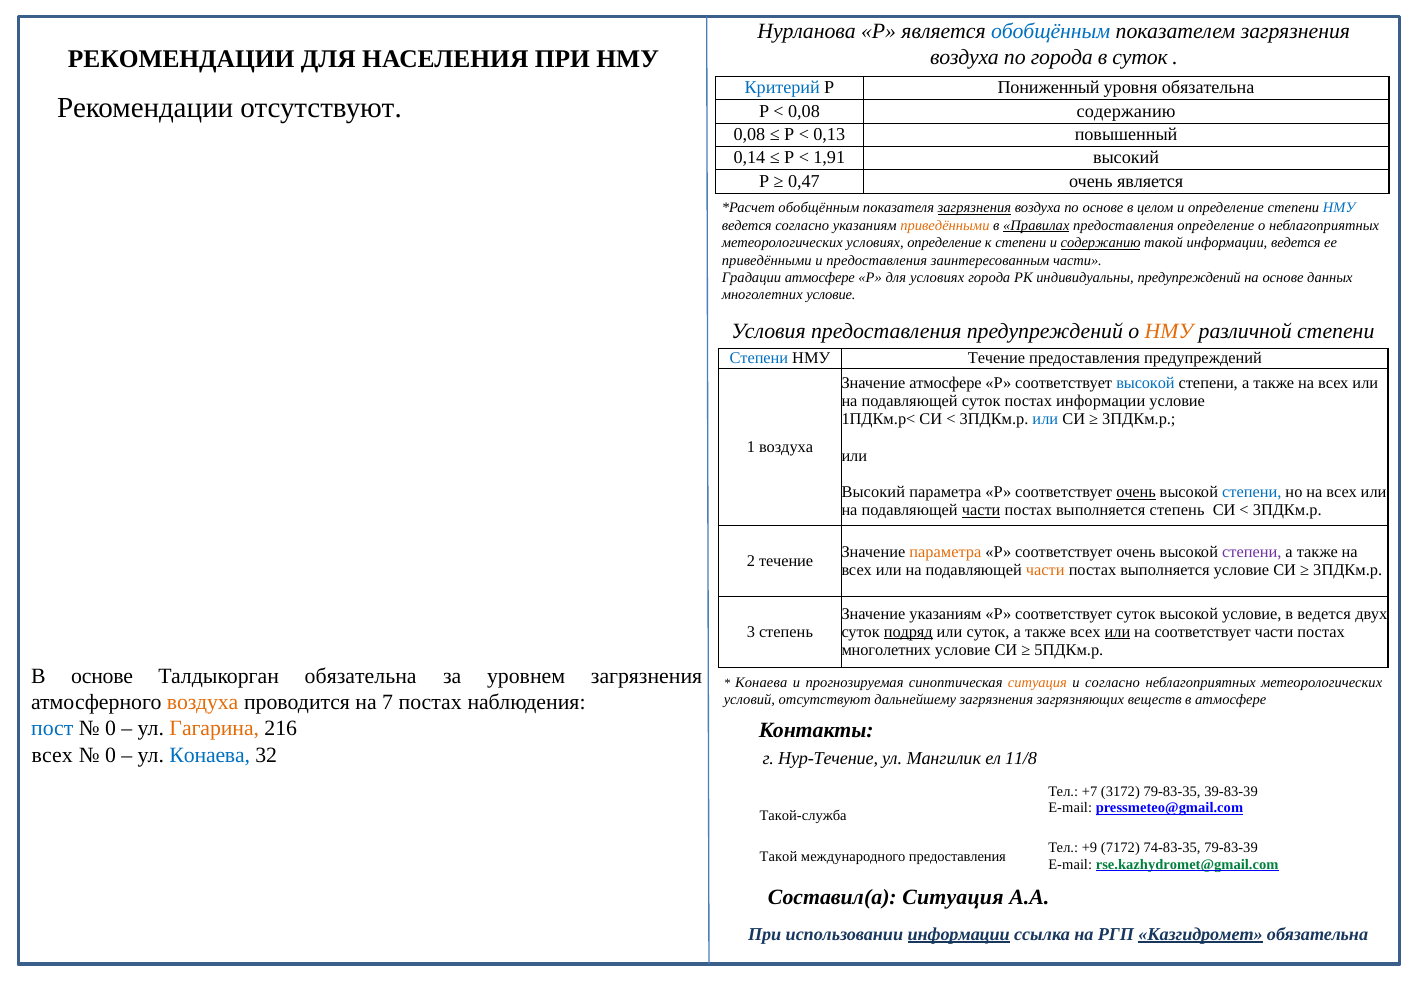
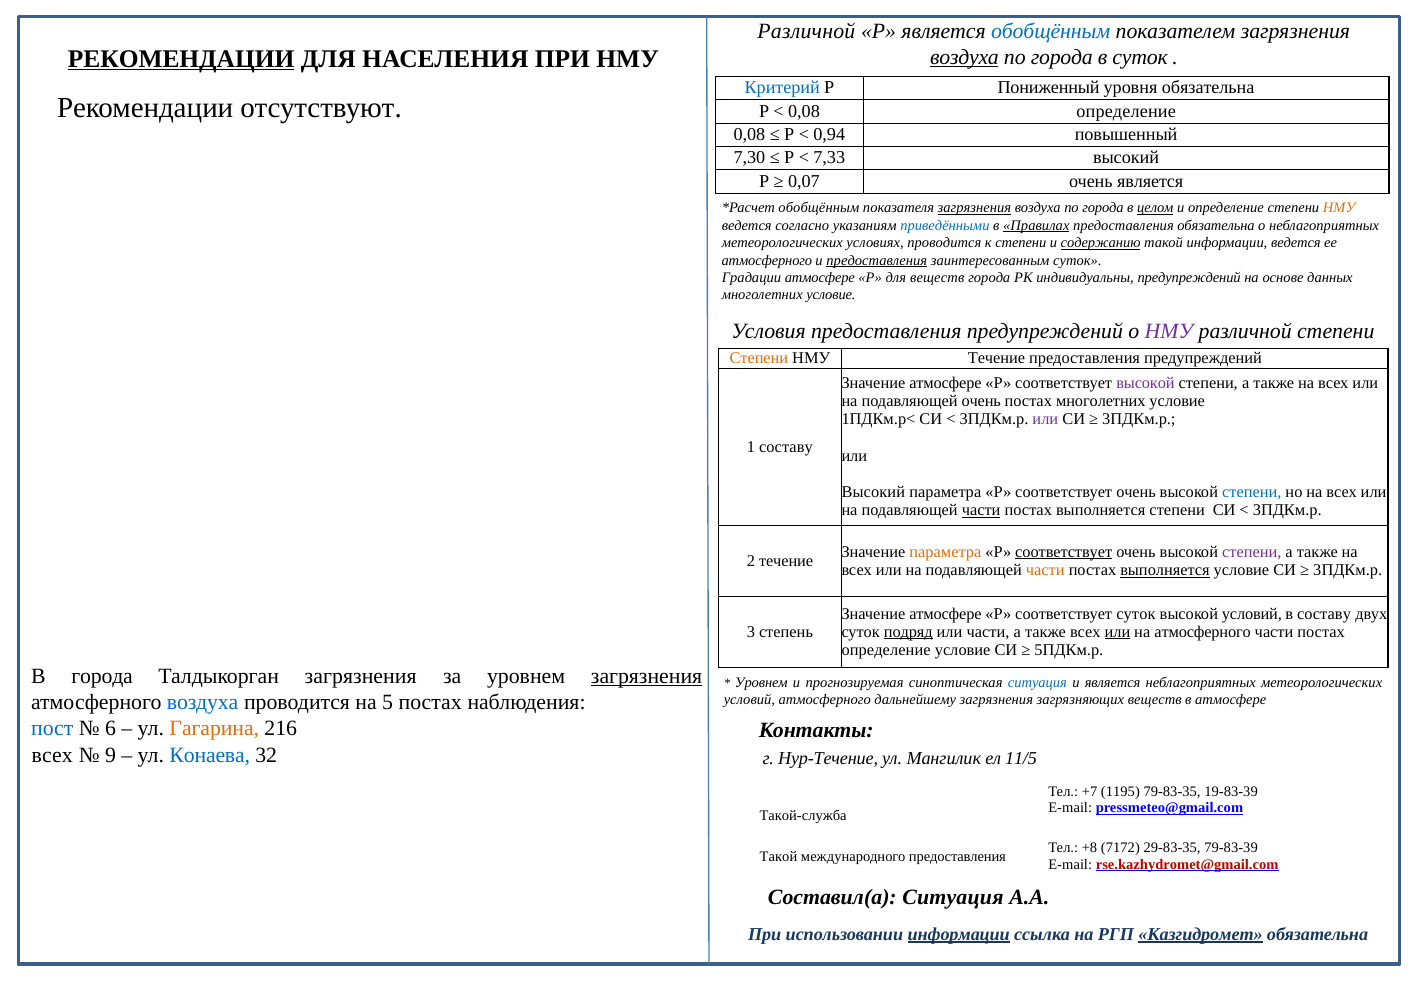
Нурланова: Нурланова -> Различной (806, 31)
РЕКОМЕНДАЦИИ underline: none -> present (181, 59)
воздуха underline: none -> present (964, 57)
0,08 содержанию: содержанию -> определение (1126, 111)
0,13: 0,13 -> 0,94 (829, 135)
0,14: 0,14 -> 7,30 (749, 158)
1,91: 1,91 -> 7,33 (829, 158)
0,47: 0,47 -> 0,07 (804, 181)
основе: основе -> города (1103, 208)
целом underline: none -> present (1155, 208)
НМУ colour: blue -> orange (1339, 208)
приведёнными colour: orange -> blue (945, 226)
предоставления определение: определение -> обязательна (1216, 226)
условиях определение: определение -> проводится (944, 243)
приведёнными: приведёнными -> атмосферного (767, 260)
предоставления underline: none -> present (877, 260)
заинтересованным части: части -> суток (1077, 260)
для условиях: условиях -> веществ (937, 278)
НМУ colour: orange -> purple (1169, 332)
Степени colour: blue -> orange (759, 358)
высокой colour: blue -> purple (1145, 384)
подавляющей суток: суток -> очень (981, 402)
постах информации: информации -> многолетних (1101, 402)
или colour: blue -> purple (1045, 420)
1 воздуха: воздуха -> составу (786, 447)
очень underline: present -> none (1136, 492)
выполняется степень: степень -> степени (1177, 511)
соответствует underline: none -> present (1064, 552)
выполняется underline: none -> present (1165, 570)
указаниям: указаниям -> атмосфере (945, 614)
высокой условие: условие -> условий (1252, 614)
в ведется: ведется -> составу (1324, 614)
или суток: суток -> части (988, 632)
на соответствует: соответствует -> атмосферного (1203, 632)
многолетних: многолетних -> определение (886, 650)
В основе: основе -> города (102, 677)
Талдыкорган обязательна: обязательна -> загрязнения (361, 677)
загрязнения underline: none -> present (647, 677)
Конаева: Конаева -> Уровнем (761, 683)
ситуация colour: orange -> blue (1037, 683)
и согласно: согласно -> является (1113, 683)
воздуха colour: orange -> blue (203, 703)
7: 7 -> 5 (388, 703)
условий отсутствуют: отсутствуют -> атмосферного (825, 701)
0: 0 -> 6 (110, 729)
0: 0 -> 9 (110, 755)
11/8: 11/8 -> 11/5 (1021, 759)
3172: 3172 -> 1195 (1120, 792)
39-83-39: 39-83-39 -> 19-83-39 (1231, 792)
+9: +9 -> +8 (1090, 849)
74-83-35: 74-83-35 -> 29-83-35 (1172, 849)
rse.kazhydromet@gmail.com colour: green -> red (1187, 865)
